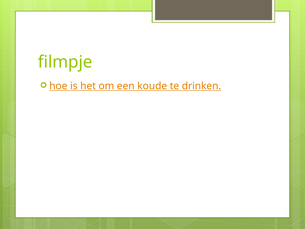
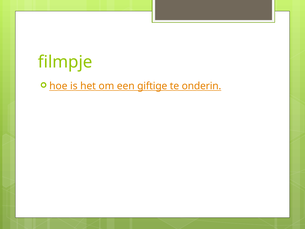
koude: koude -> giftige (152, 86)
drinken: drinken -> onderin (201, 86)
